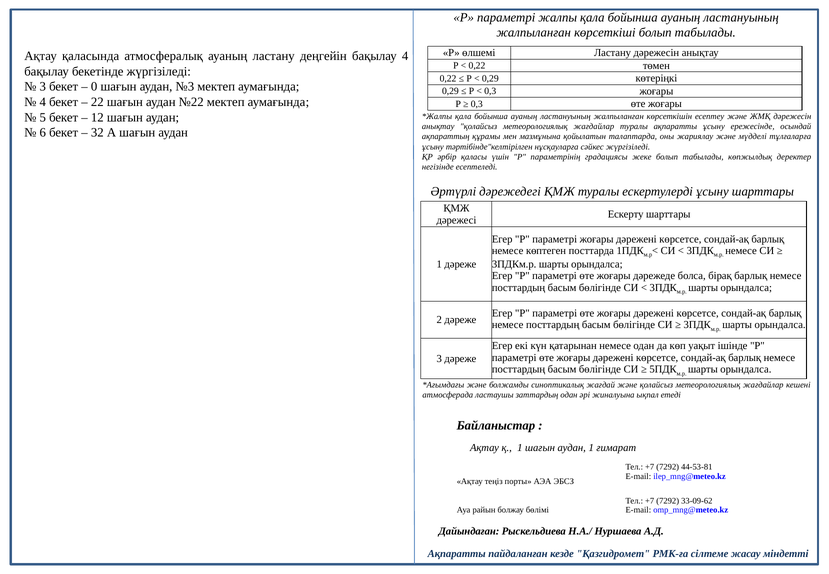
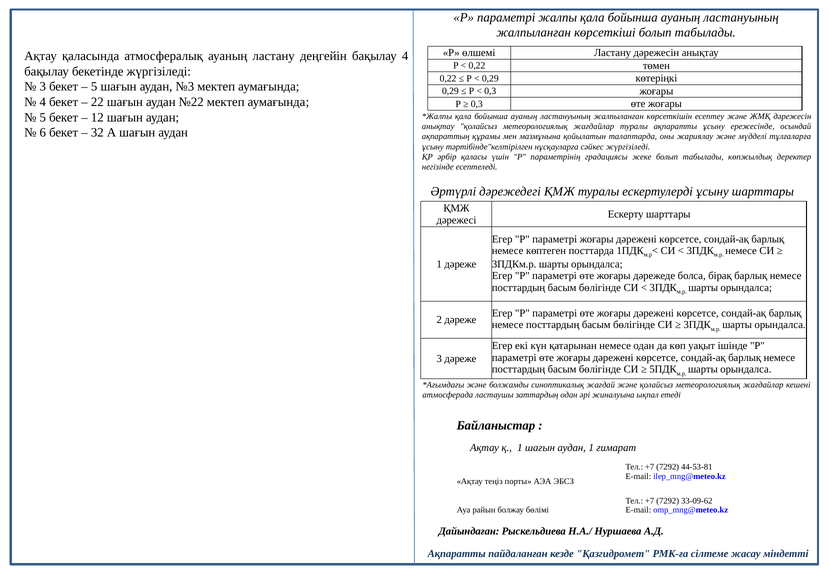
0: 0 -> 5 (94, 87)
